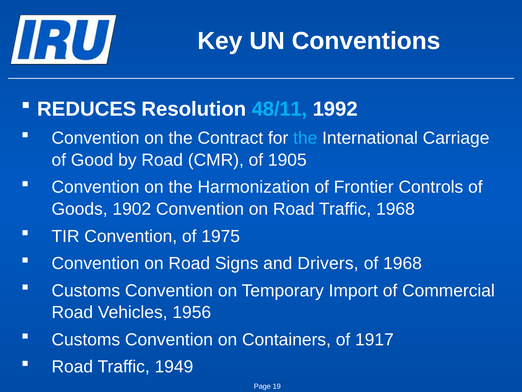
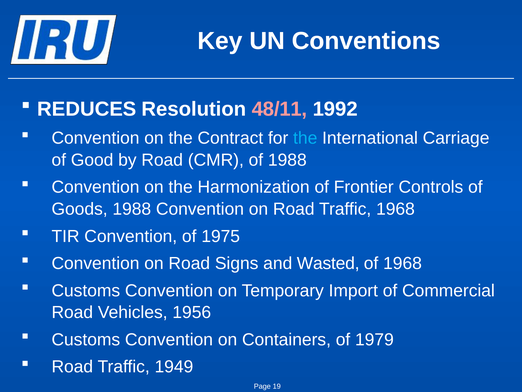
48/11 colour: light blue -> pink (280, 109)
of 1905: 1905 -> 1988 (287, 160)
Goods 1902: 1902 -> 1988 (132, 209)
Drivers: Drivers -> Wasted (328, 263)
1917: 1917 -> 1979 (374, 339)
